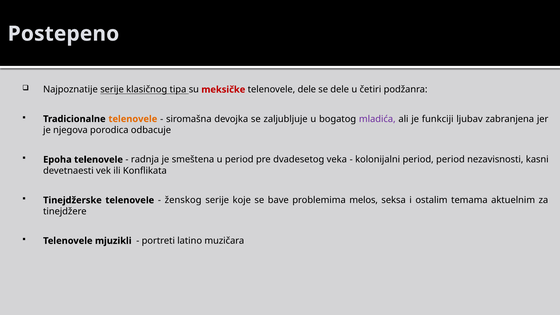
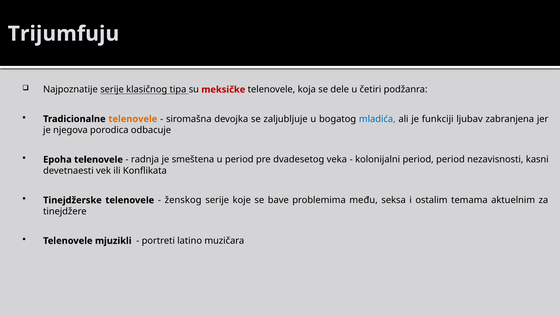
Postepeno: Postepeno -> Trijumfuju (63, 34)
telenovele dele: dele -> koja (307, 90)
mladića colour: purple -> blue (377, 119)
melos: melos -> među (364, 200)
